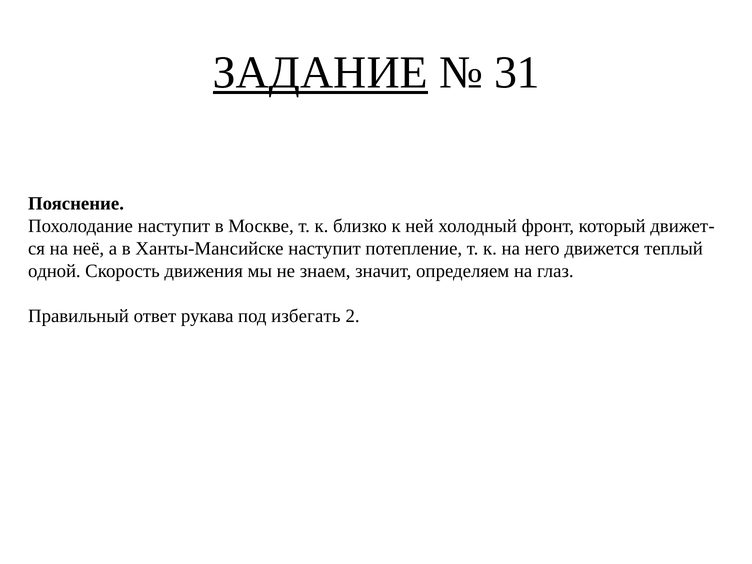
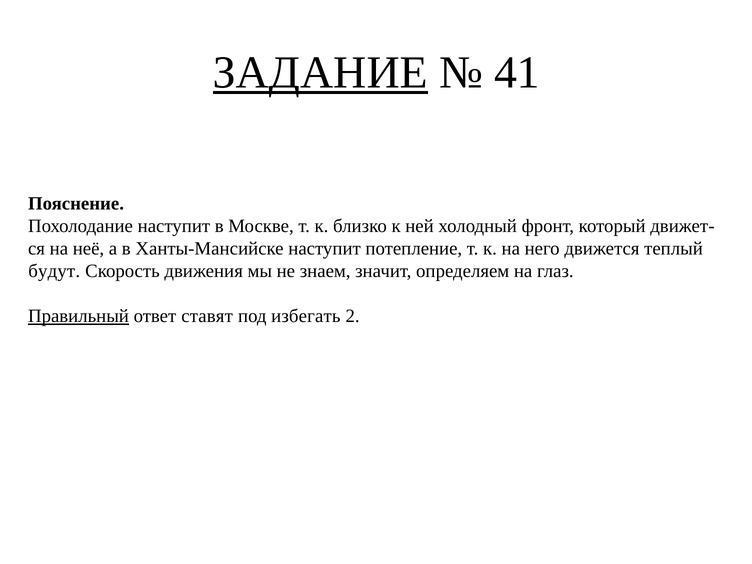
31: 31 -> 41 (517, 73)
одной: одной -> будут (54, 271)
Правильный underline: none -> present (79, 316)
рукава: рукава -> ставят (207, 316)
